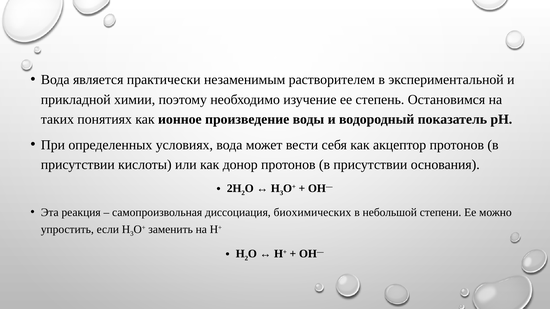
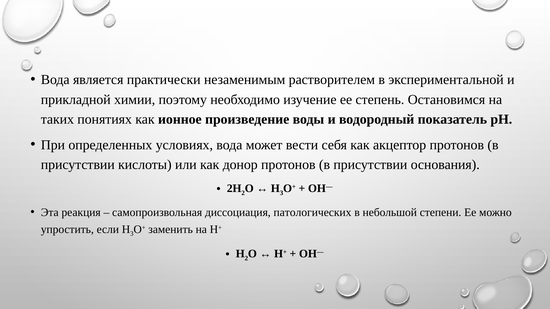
биохимических: биохимических -> патологических (313, 213)
